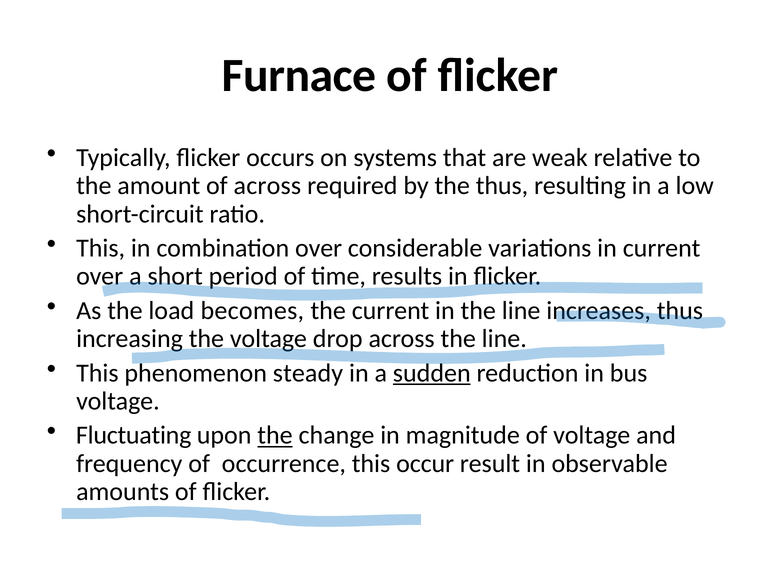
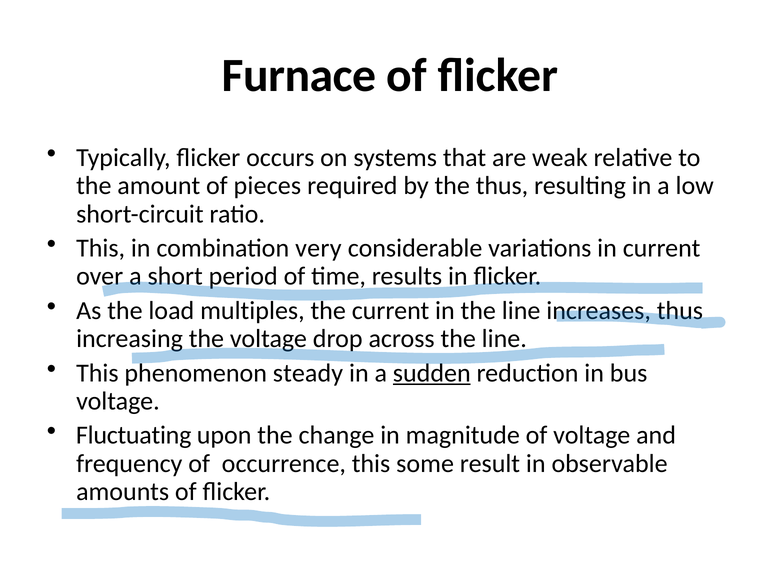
of across: across -> pieces (267, 186)
combination over: over -> very (318, 249)
becomes: becomes -> multiples (252, 311)
the underline: present -> none (275, 436)
occur: occur -> some (425, 464)
